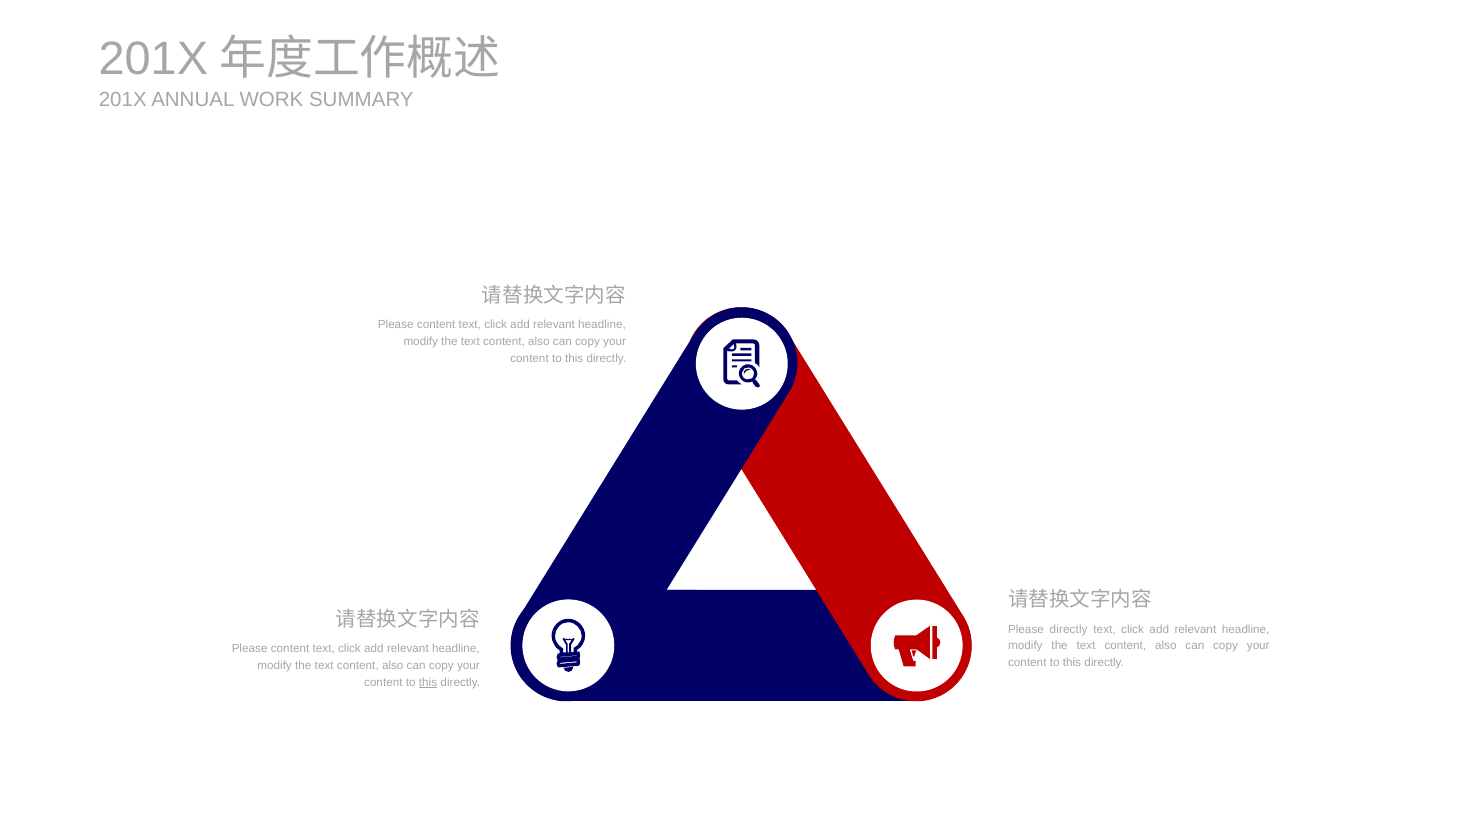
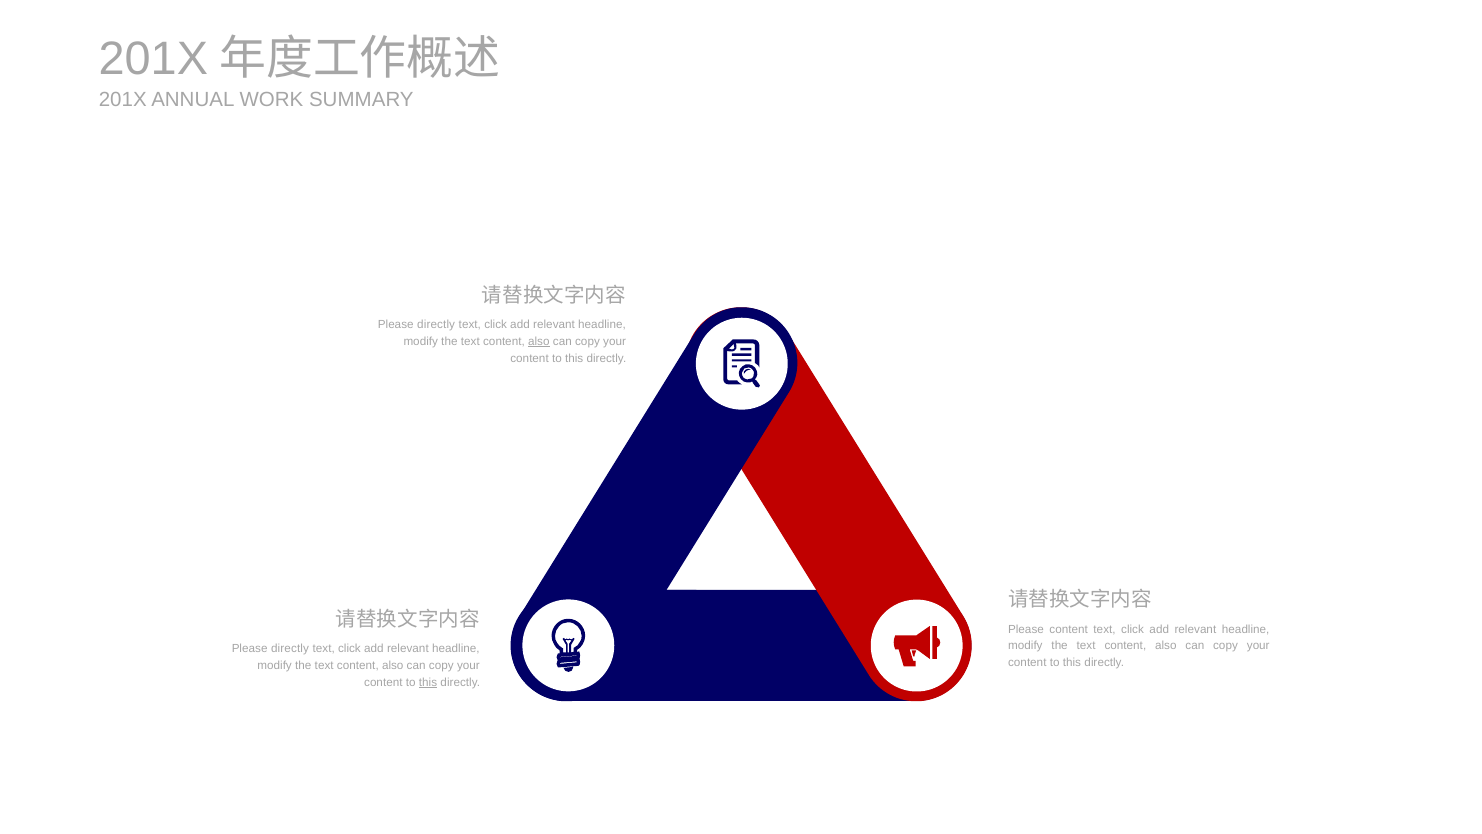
content: content -> directly (436, 324)
also underline: none -> present (539, 341)
Please directly: directly -> content (1069, 629)
content: content -> directly (290, 648)
